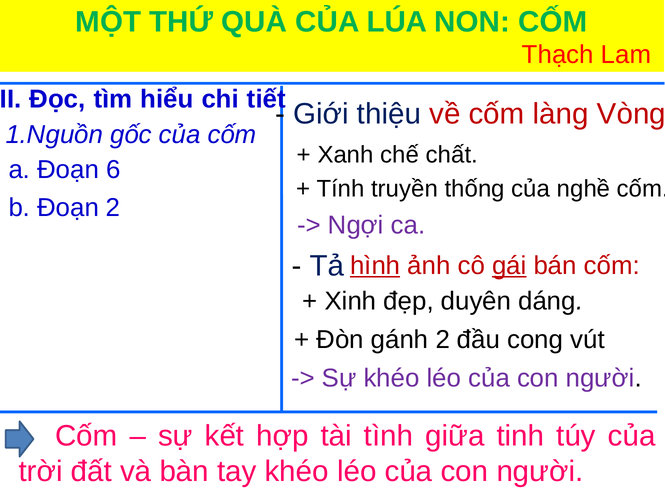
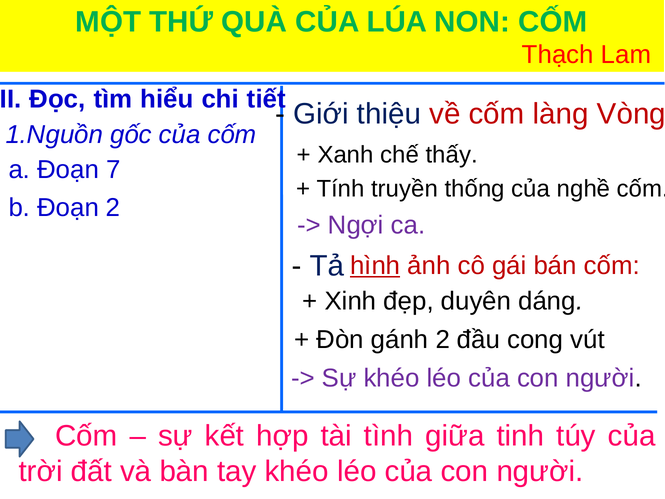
chất: chất -> thấy (452, 155)
6: 6 -> 7 (113, 170)
gái underline: present -> none (509, 266)
